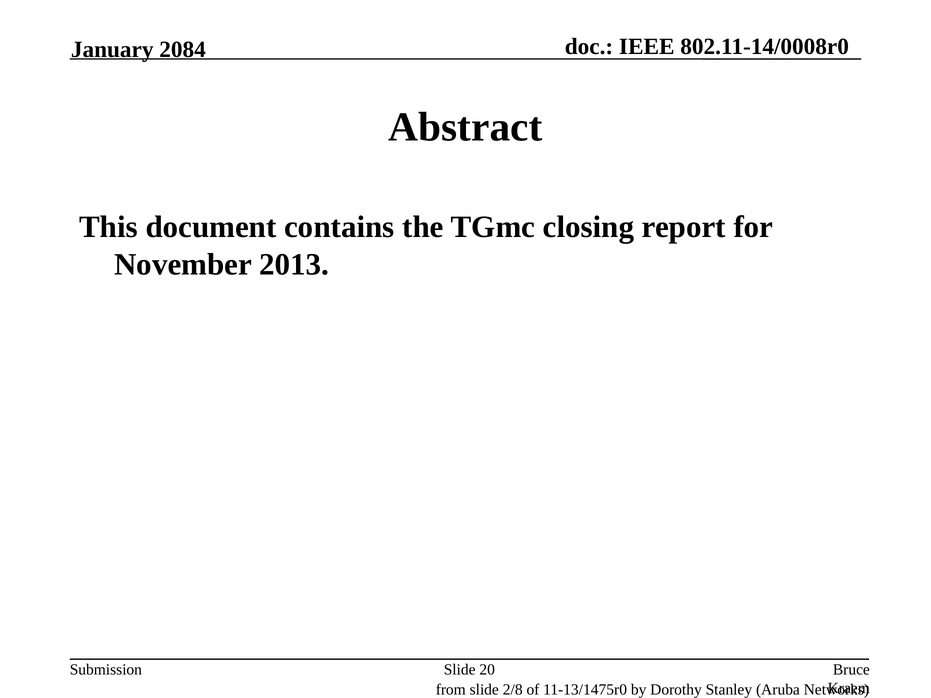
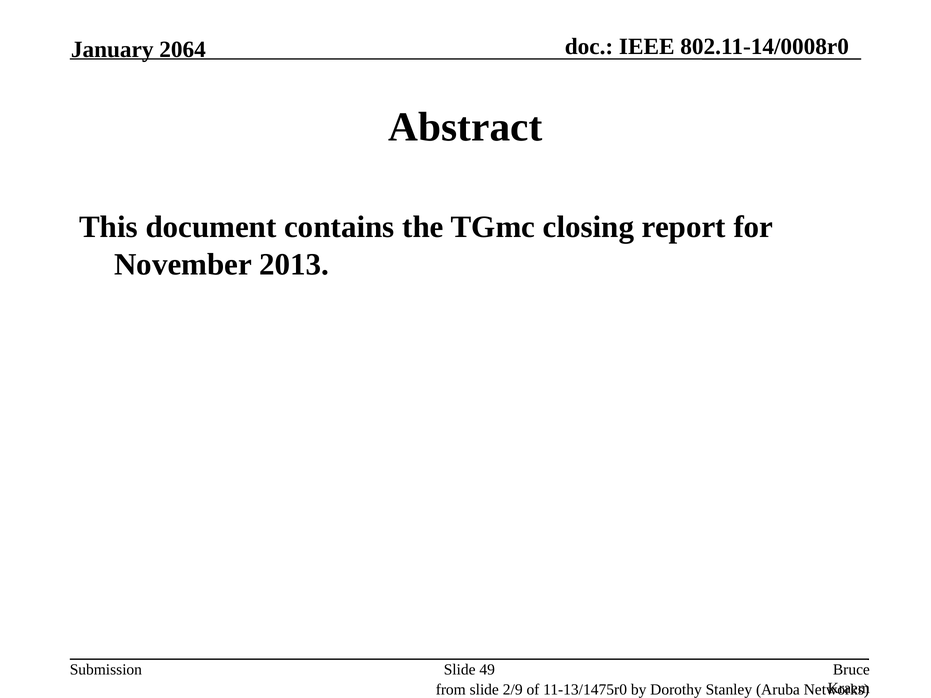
2084: 2084 -> 2064 (183, 50)
20: 20 -> 49 (487, 670)
2/8: 2/8 -> 2/9 (513, 690)
